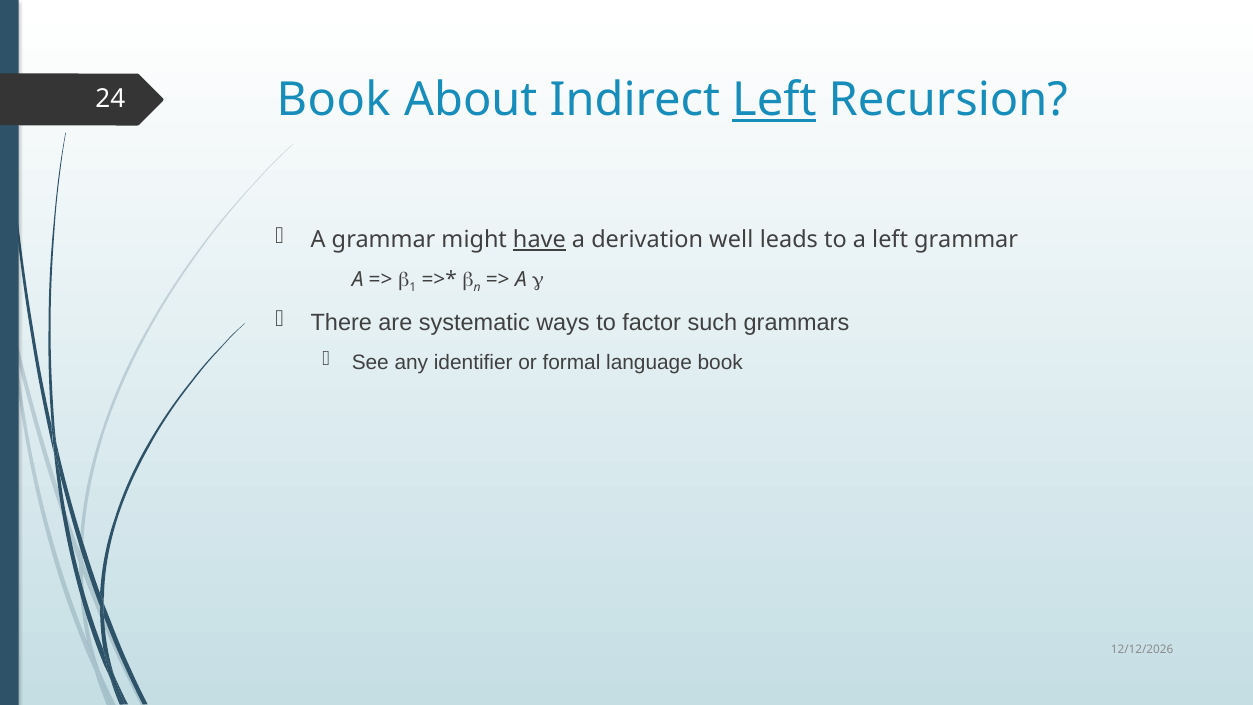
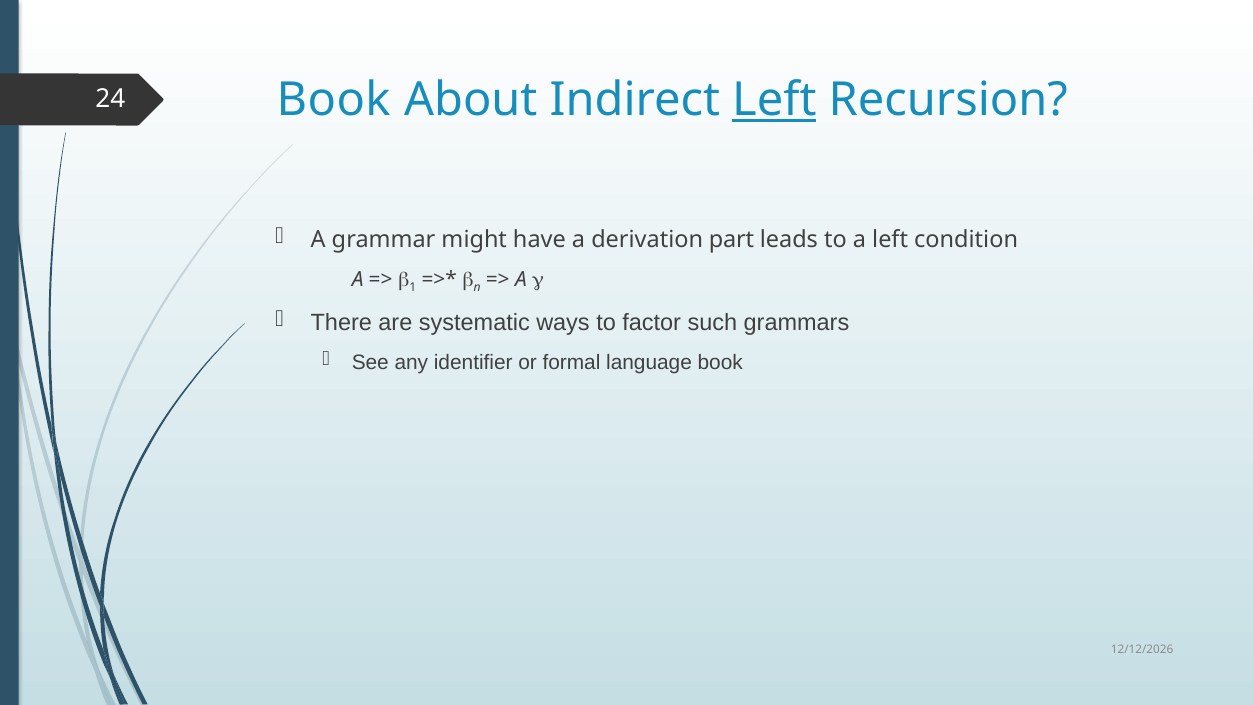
have underline: present -> none (539, 240)
well: well -> part (732, 240)
left grammar: grammar -> condition (966, 240)
